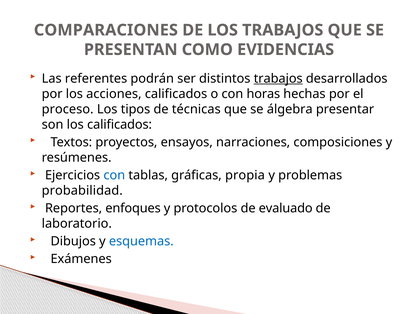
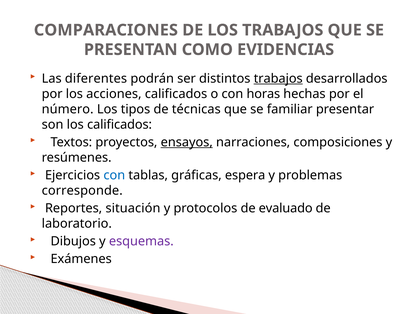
referentes: referentes -> diferentes (96, 78)
proceso: proceso -> número (68, 109)
álgebra: álgebra -> familiar (290, 109)
ensayos underline: none -> present (187, 142)
propia: propia -> espera (245, 175)
probabilidad: probabilidad -> corresponde (82, 190)
enfoques: enfoques -> situación (133, 208)
esquemas colour: blue -> purple (141, 241)
